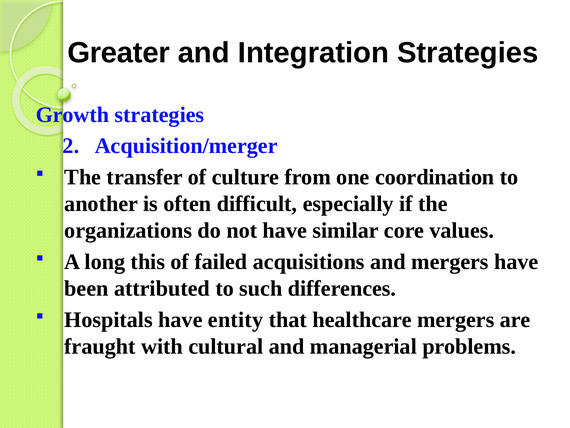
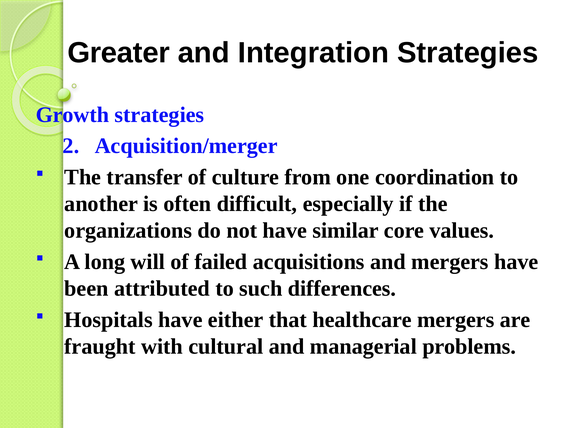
this: this -> will (148, 262)
entity: entity -> either (236, 320)
